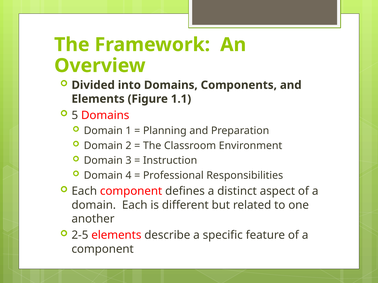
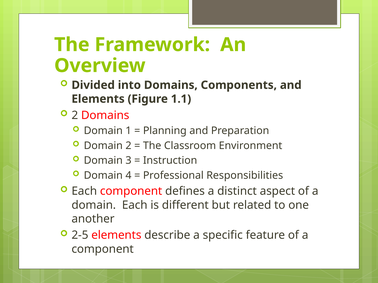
5: 5 -> 2 (75, 115)
